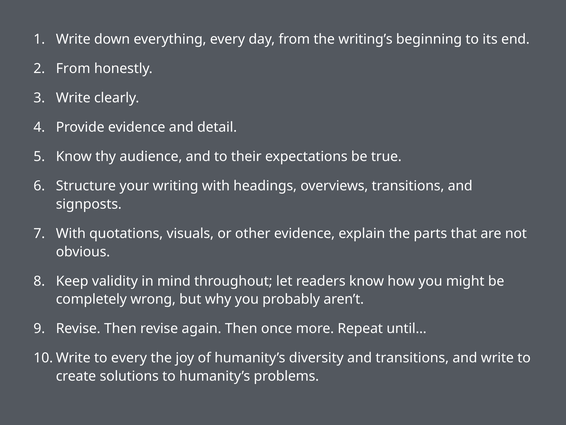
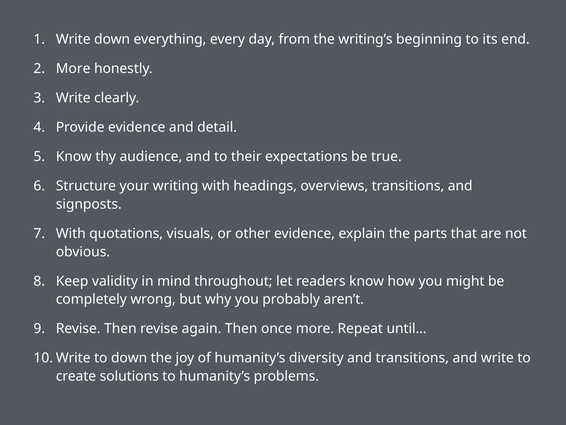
From: From -> More (73, 69)
to every: every -> down (129, 358)
